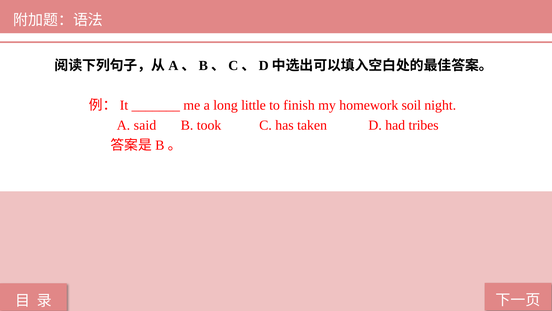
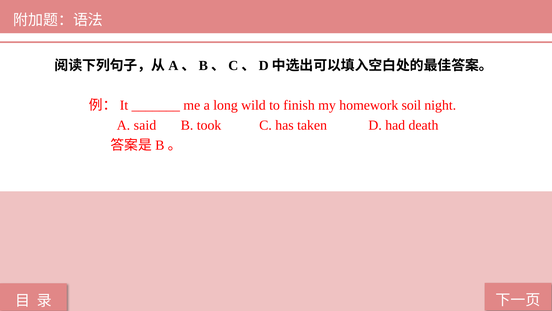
little: little -> wild (253, 105)
tribes: tribes -> death (423, 125)
